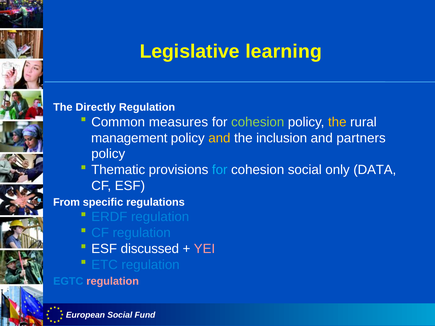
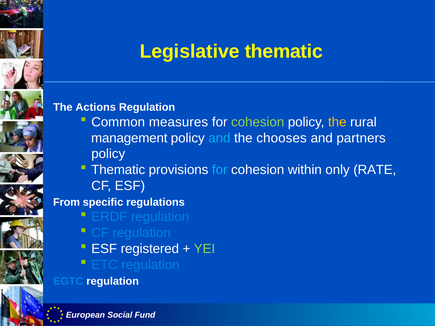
Legislative learning: learning -> thematic (284, 51)
Directly: Directly -> Actions (96, 107)
and colour: yellow -> light blue (219, 138)
inclusion: inclusion -> chooses (282, 138)
cohesion social: social -> within (305, 170)
DATA: DATA -> RATE (375, 170)
discussed: discussed -> registered (150, 249)
YEI colour: pink -> light green (204, 249)
regulation colour: pink -> white (113, 281)
